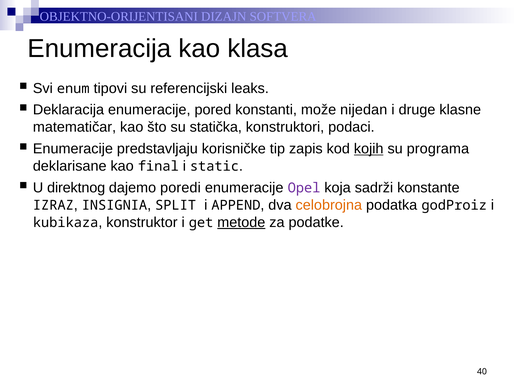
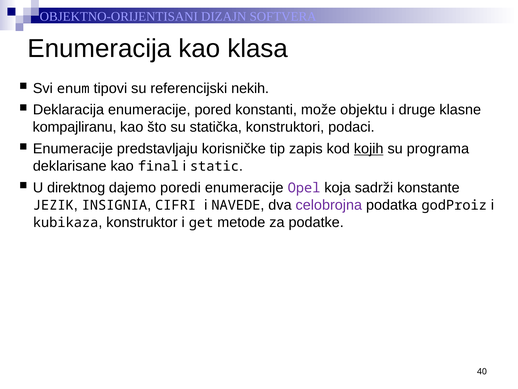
leaks: leaks -> nekih (250, 88)
nijedan: nijedan -> objektu (364, 110)
matematičar: matematičar -> kompajliranu (75, 127)
IZRAZ: IZRAZ -> JEZIK (53, 205)
SPLIT: SPLIT -> CIFRI (176, 205)
APPEND: APPEND -> NAVEDE (236, 205)
celobrojna colour: orange -> purple (329, 205)
metode underline: present -> none (241, 222)
